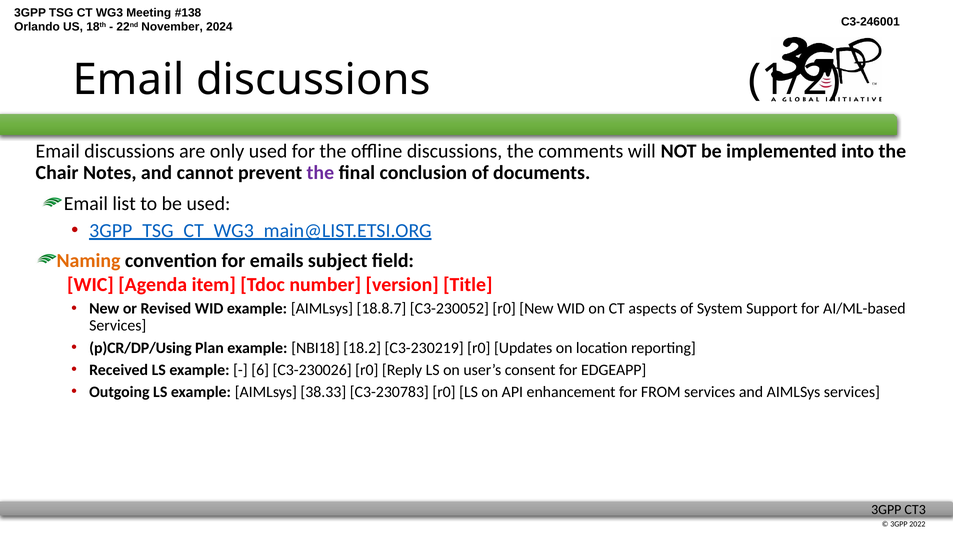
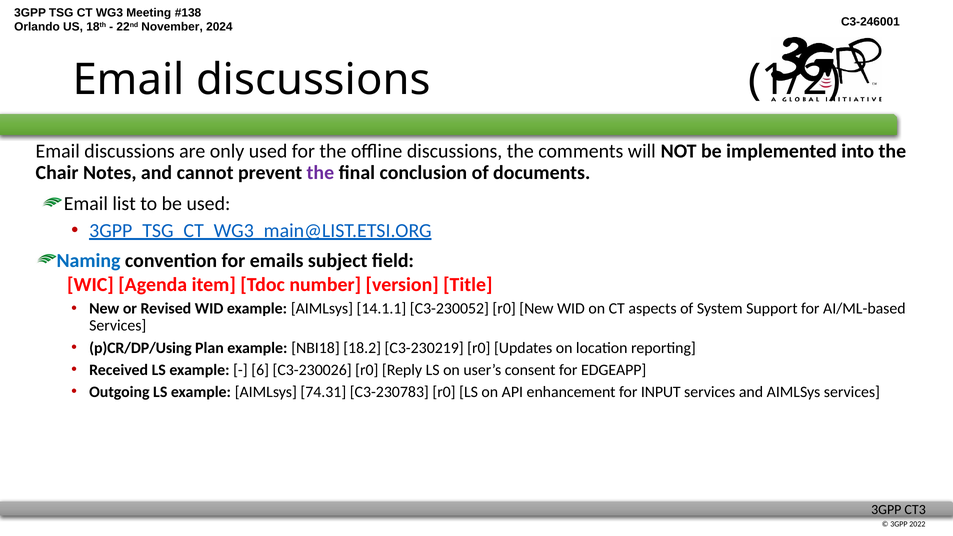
Naming colour: orange -> blue (89, 261)
18.8.7: 18.8.7 -> 14.1.1 (381, 309)
38.33: 38.33 -> 74.31 (323, 392)
FROM: FROM -> INPUT (661, 392)
